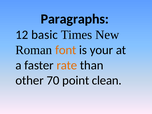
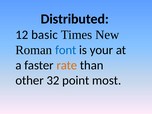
Paragraphs: Paragraphs -> Distributed (75, 19)
font colour: orange -> blue (66, 50)
70: 70 -> 32 (53, 80)
clean: clean -> most (107, 80)
